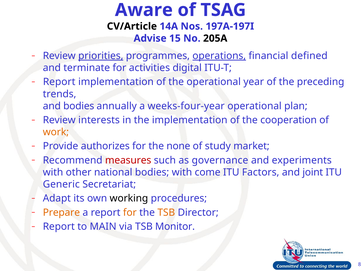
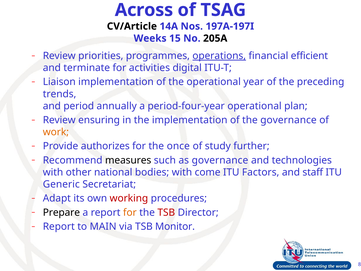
Aware: Aware -> Across (144, 10)
Advise: Advise -> Weeks (150, 38)
priorities underline: present -> none (101, 56)
defined: defined -> efficient (309, 56)
Report: Report -> Liaison (59, 82)
and bodies: bodies -> period (79, 106)
weeks-four-year: weeks-four-year -> period-four-year (186, 106)
interests: interests -> ensuring (99, 120)
the cooperation: cooperation -> governance (288, 120)
none: none -> once (178, 146)
market: market -> further (251, 146)
measures colour: red -> black (128, 160)
experiments: experiments -> technologies (302, 160)
joint: joint -> staff (313, 172)
working colour: black -> red (129, 198)
Prepare colour: orange -> black (61, 212)
TSB colour: orange -> red (166, 212)
